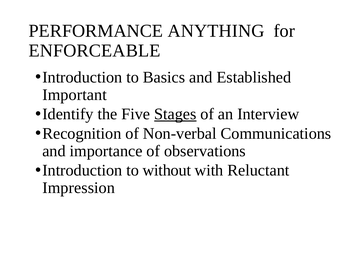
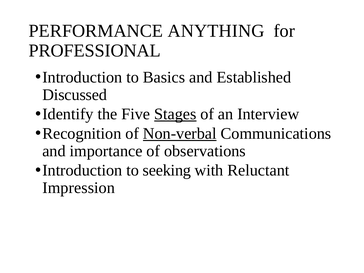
ENFORCEABLE: ENFORCEABLE -> PROFESSIONAL (95, 51)
Important: Important -> Discussed (75, 95)
Non-verbal underline: none -> present (180, 133)
without: without -> seeking (167, 170)
